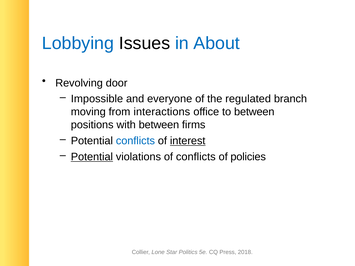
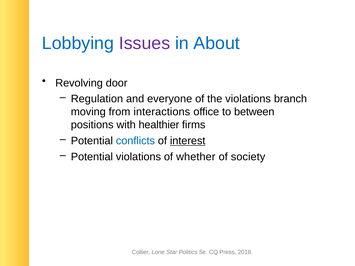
Issues colour: black -> purple (145, 43)
Impossible: Impossible -> Regulation (97, 99)
the regulated: regulated -> violations (248, 99)
with between: between -> healthier (159, 125)
Potential underline: present -> none (92, 157)
of conflicts: conflicts -> whether (196, 157)
policies: policies -> society (248, 157)
